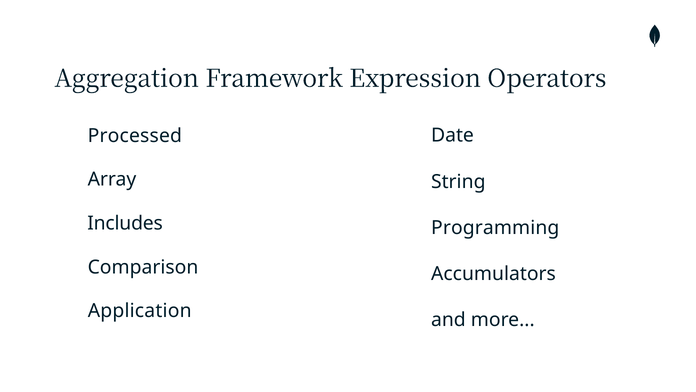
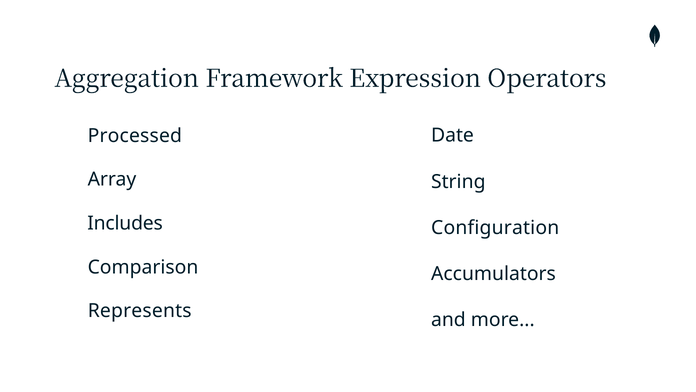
Programming: Programming -> Configuration (495, 227)
Application: Application -> Represents (140, 311)
